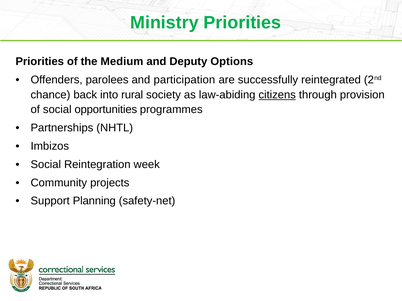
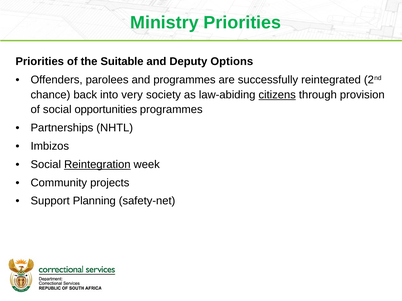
Medium: Medium -> Suitable (122, 62)
and participation: participation -> programmes (184, 80)
rural: rural -> very (132, 95)
Reintegration underline: none -> present (97, 165)
